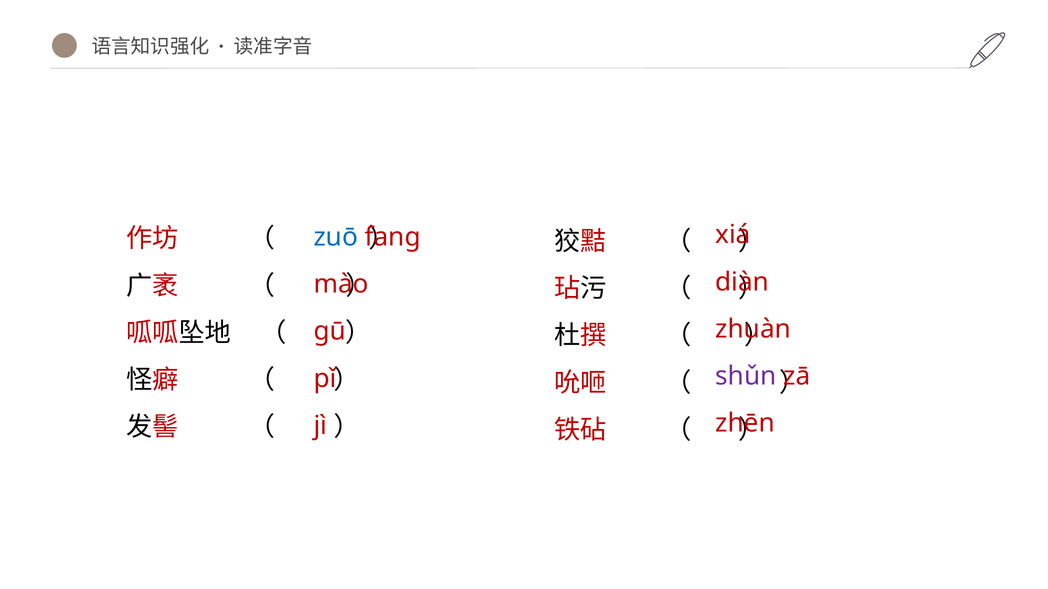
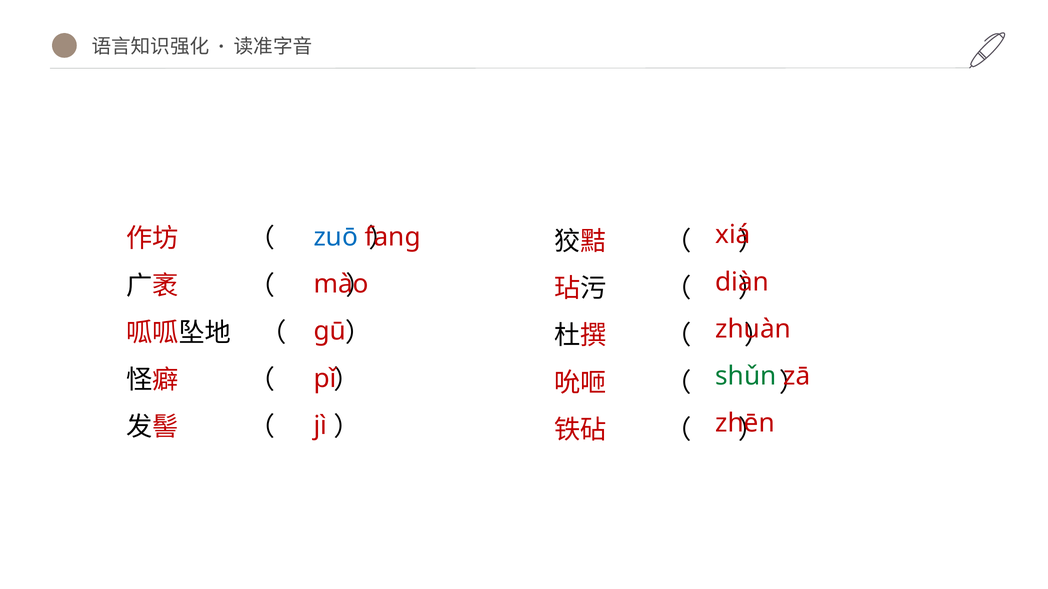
shǔn colour: purple -> green (746, 376)
